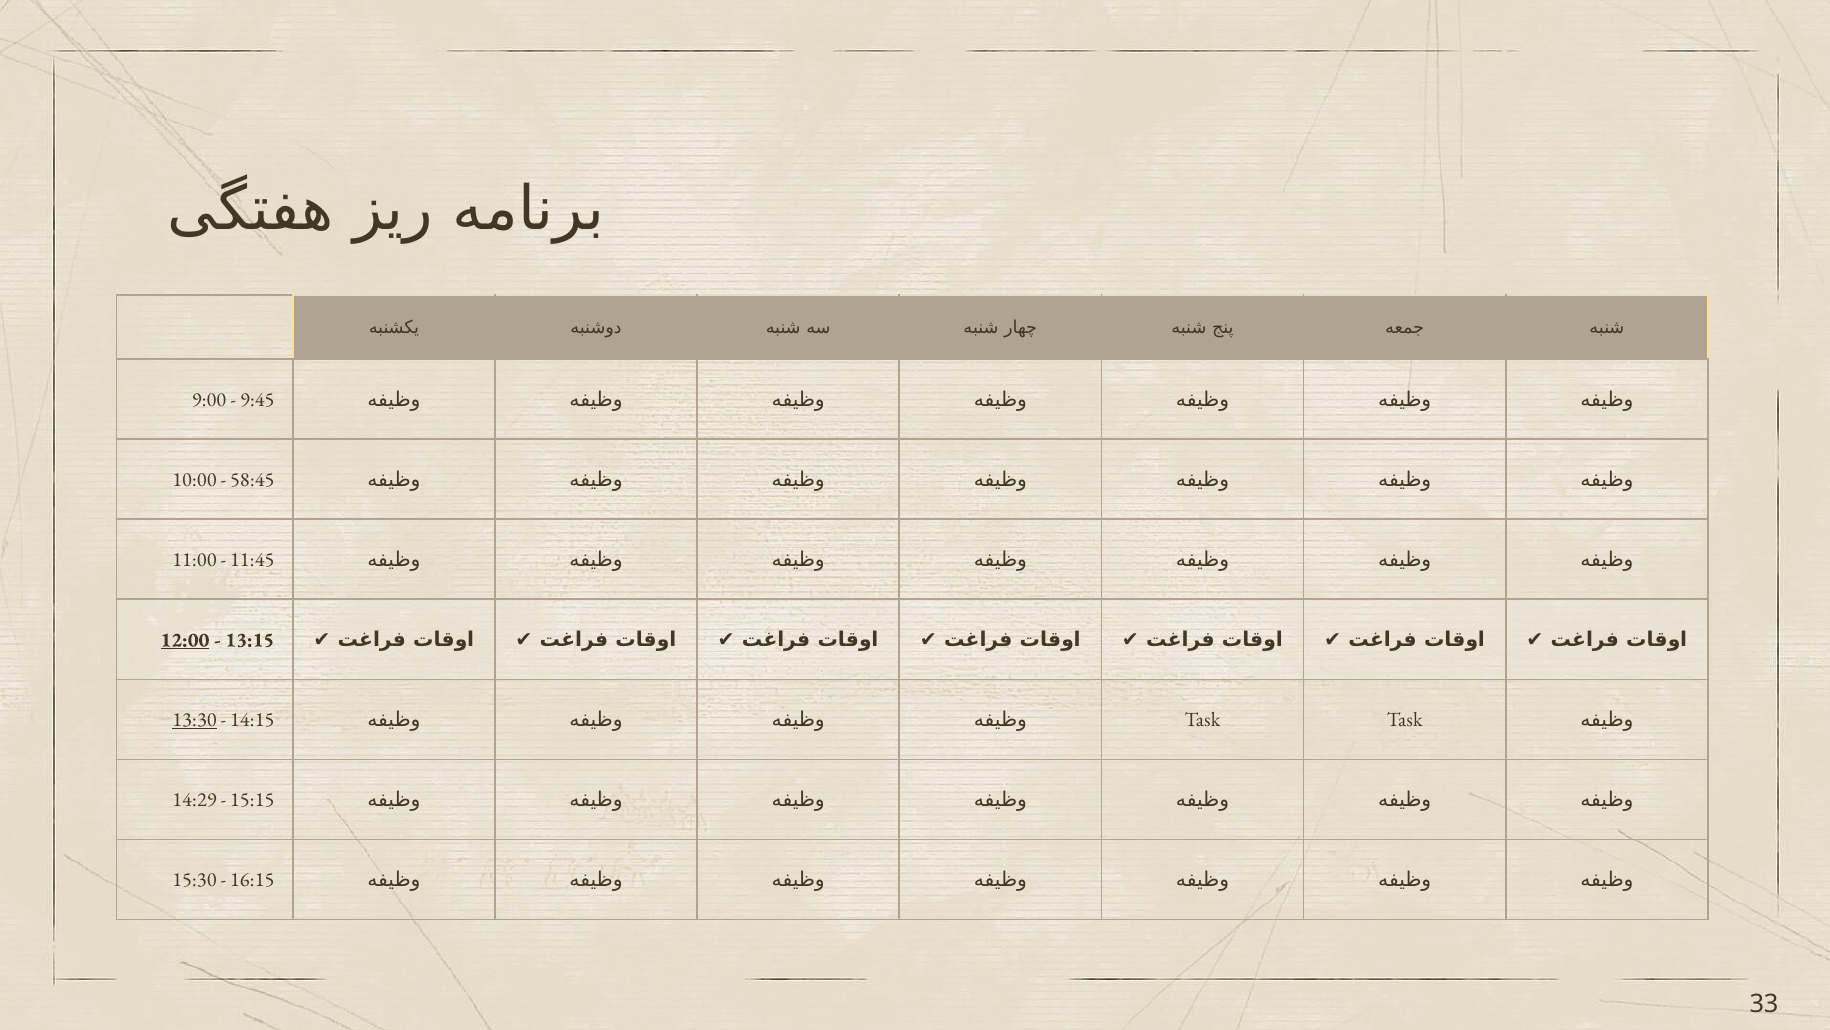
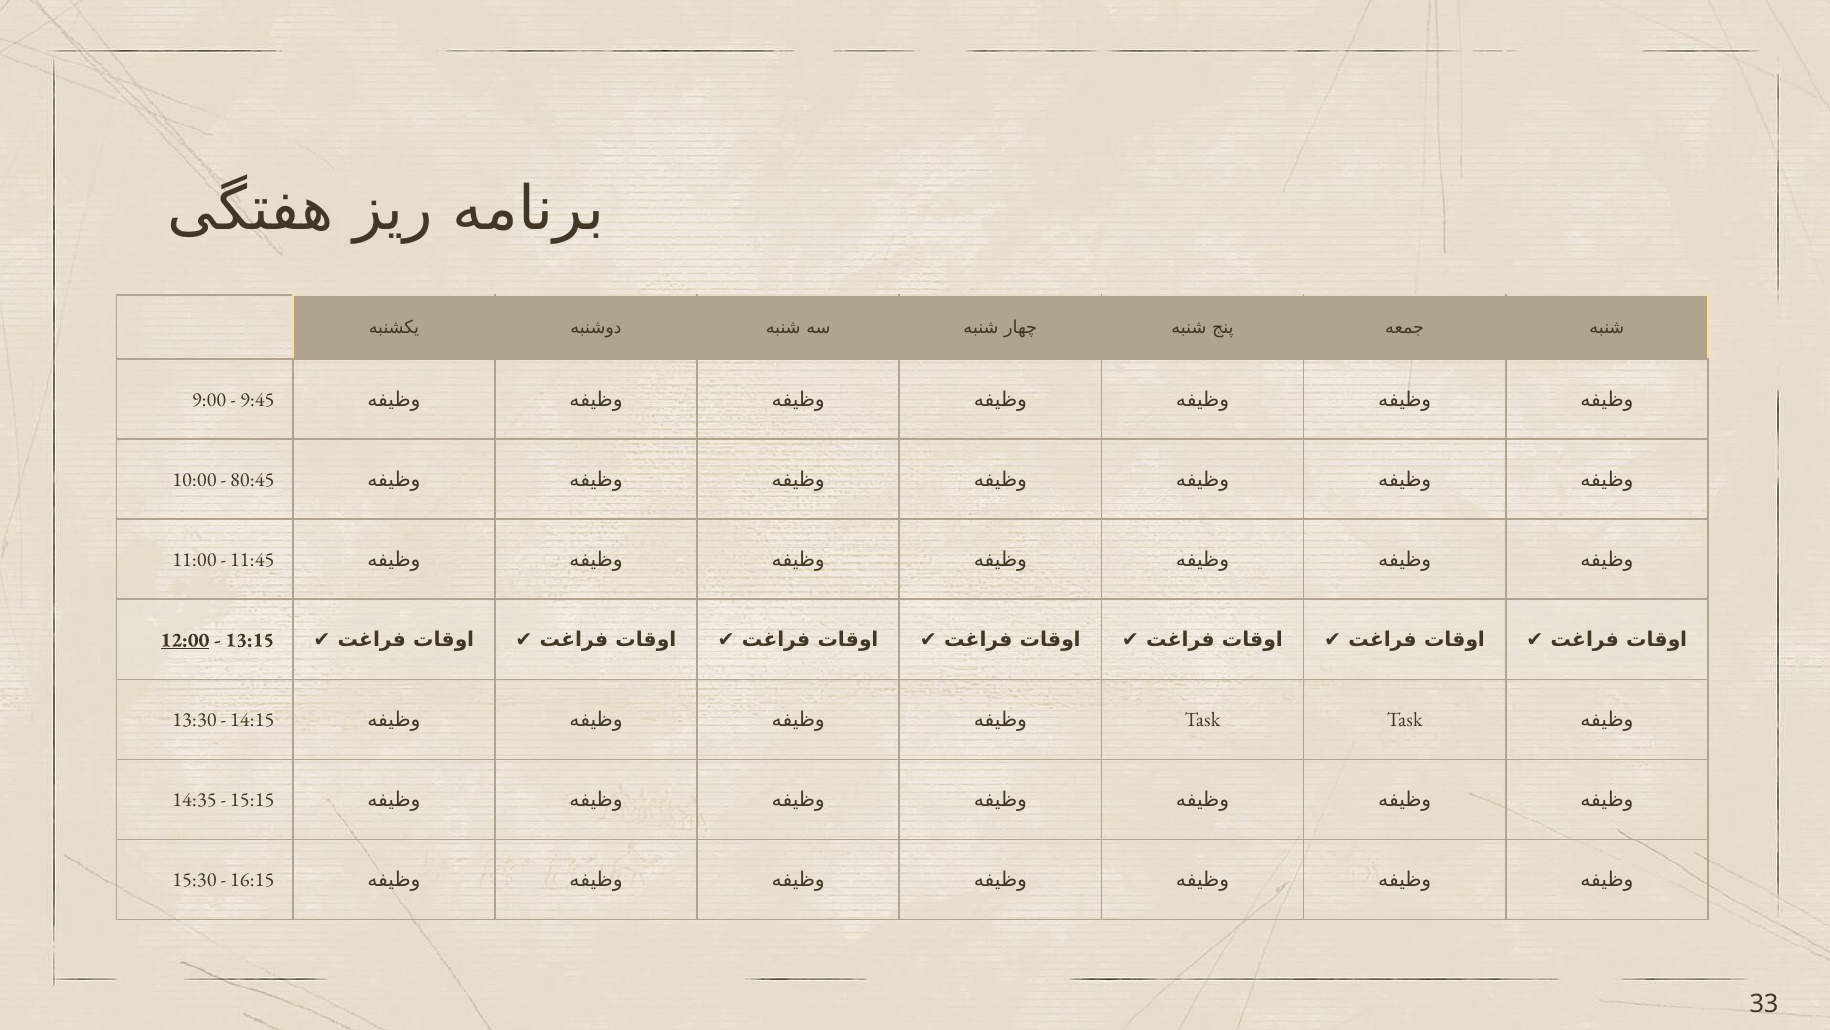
58:45: 58:45 -> 80:45 (252, 479)
13:30 underline: present -> none (194, 719)
14:29: 14:29 -> 14:35 (194, 800)
